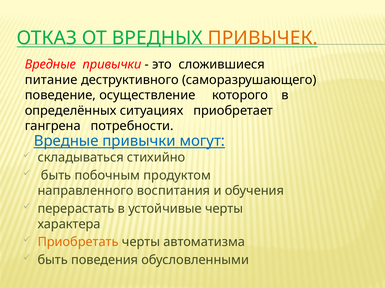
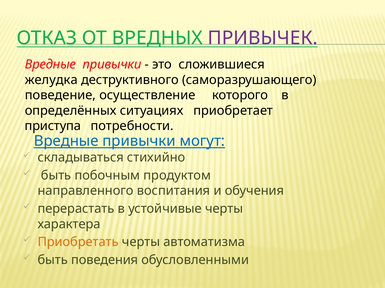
ПРИВЫЧЕК colour: orange -> purple (263, 38)
питание: питание -> желудка (51, 80)
гангрена: гангрена -> приступа (53, 126)
